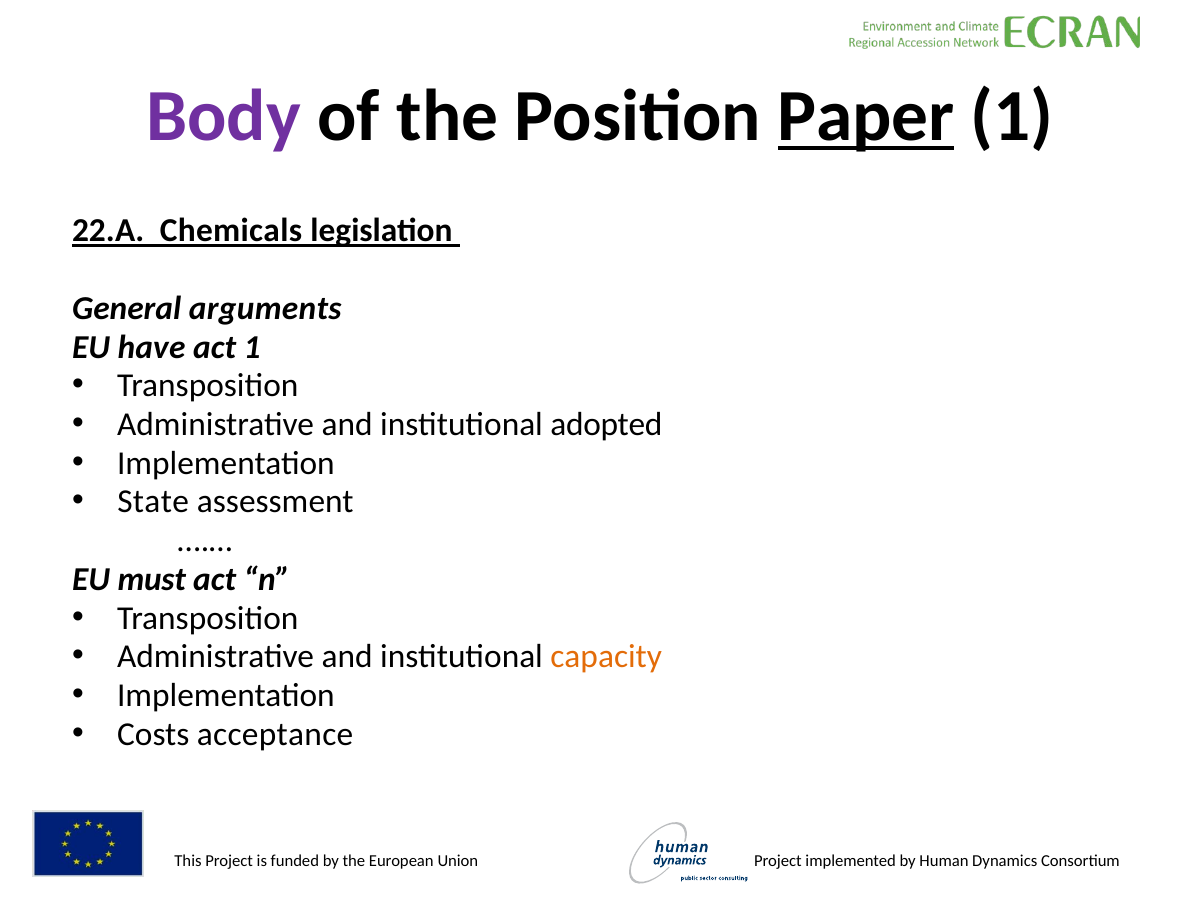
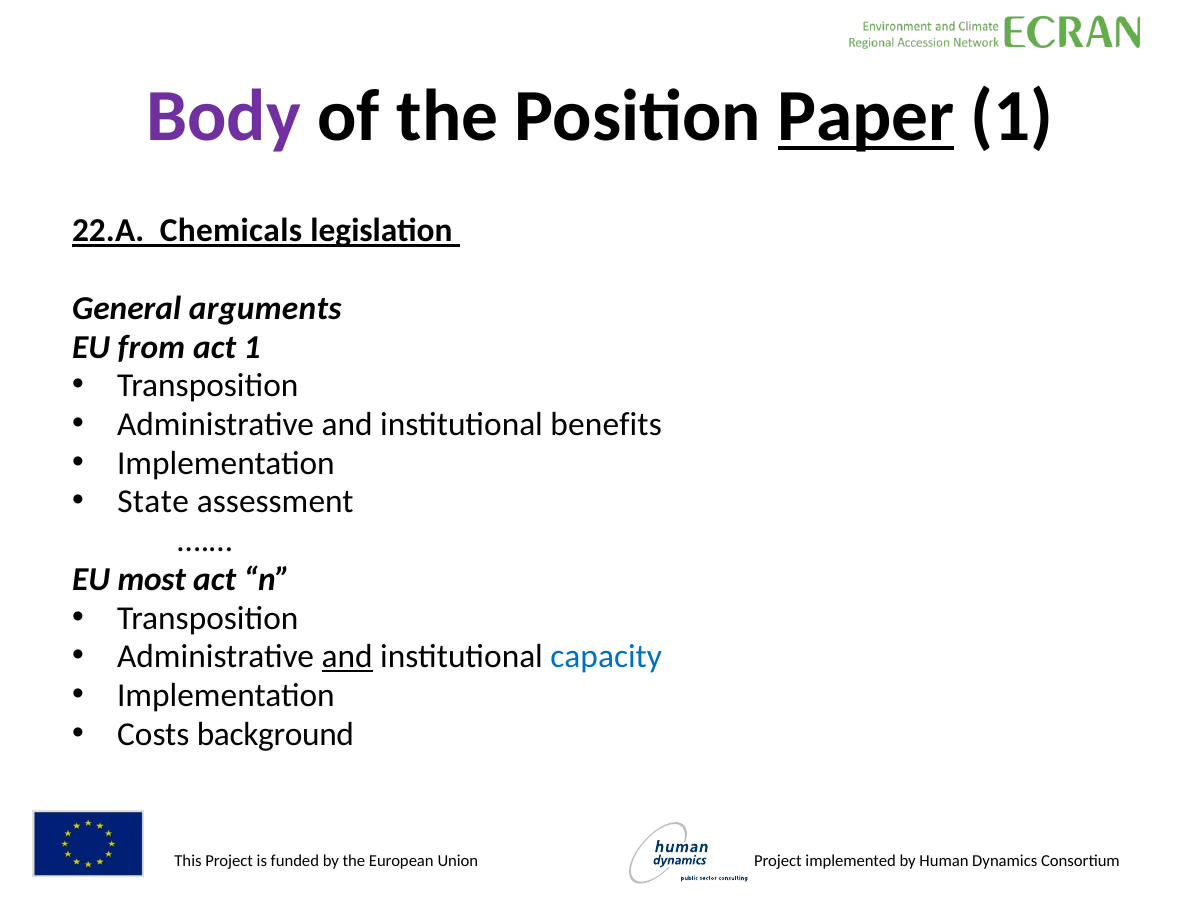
have: have -> from (151, 347)
adopted: adopted -> benefits (606, 424)
must: must -> most (152, 579)
and underline: none -> present (347, 657)
capacity colour: orange -> blue (606, 657)
acceptance: acceptance -> background (275, 734)
